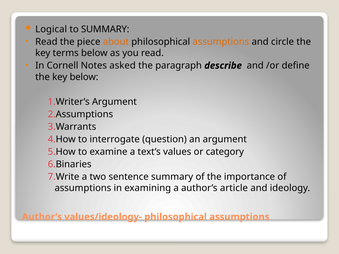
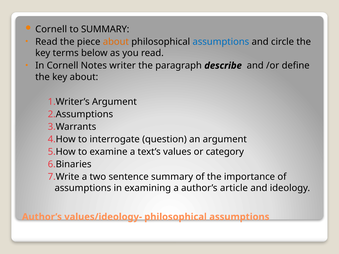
Logical: Logical -> Cornell (51, 29)
assumptions colour: orange -> blue (221, 42)
asked: asked -> writer (123, 66)
key below: below -> about (84, 77)
